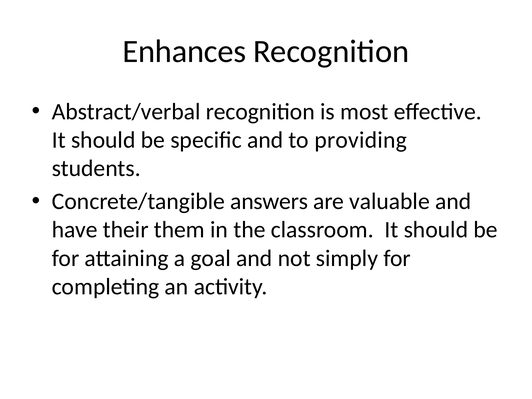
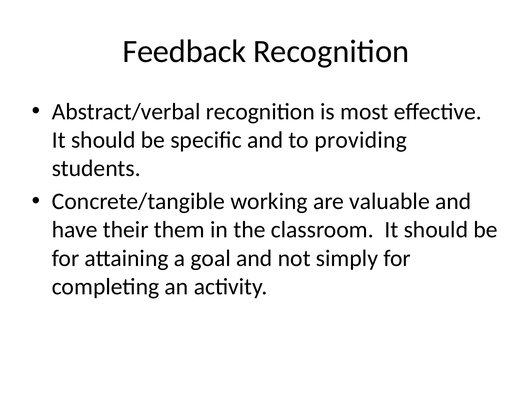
Enhances: Enhances -> Feedback (184, 51)
answers: answers -> working (269, 201)
